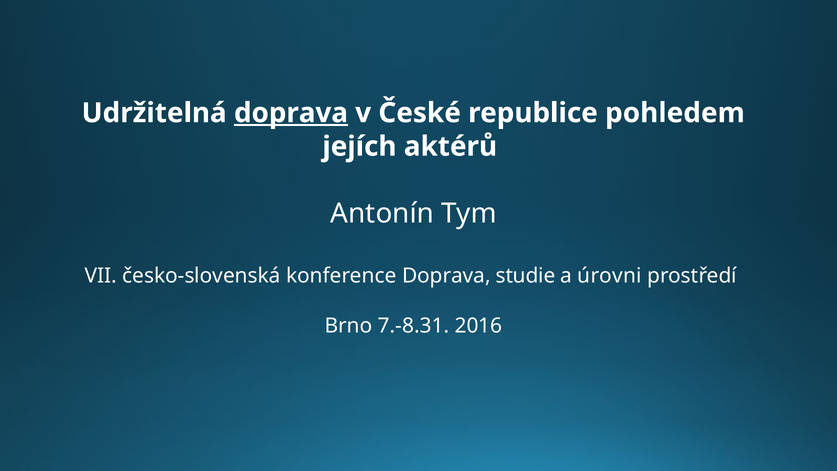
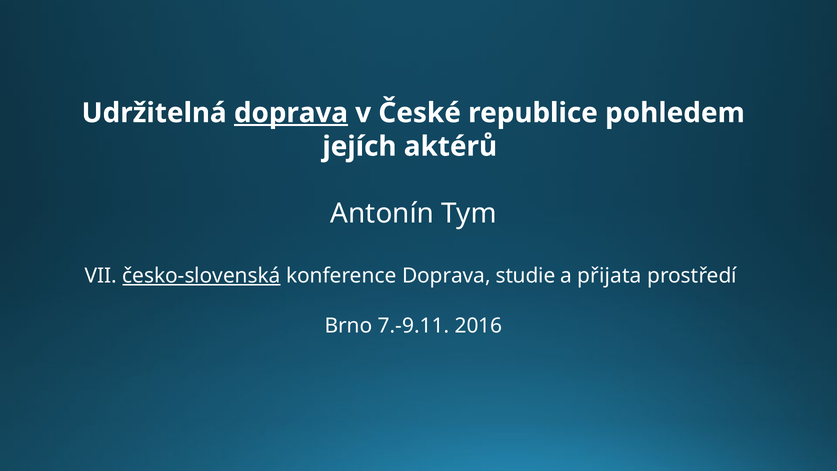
česko-slovenská underline: none -> present (201, 276)
úrovni: úrovni -> přijata (610, 276)
7.-8.31: 7.-8.31 -> 7.-9.11 (414, 326)
